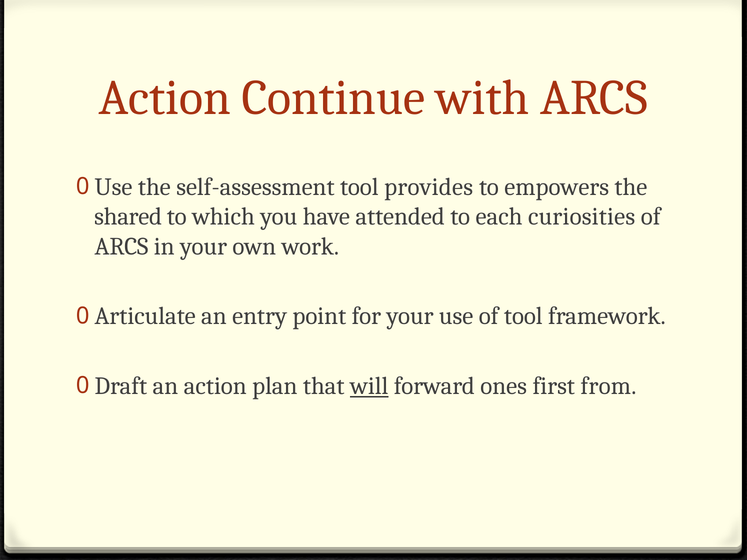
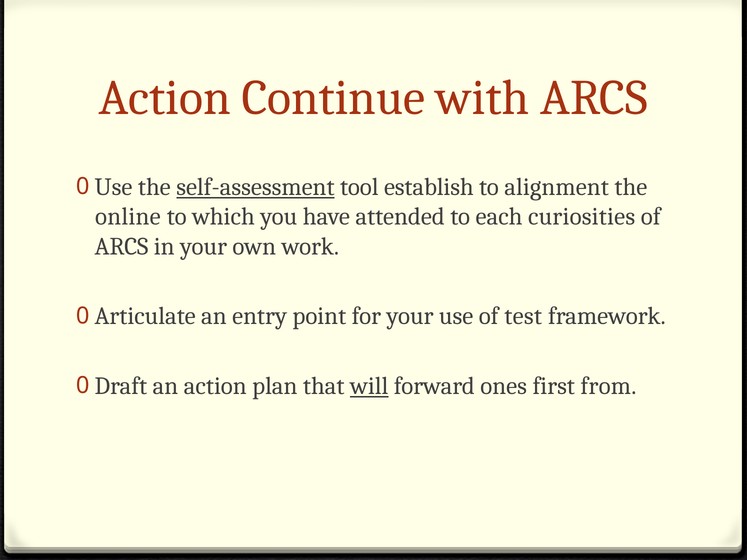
self-assessment underline: none -> present (255, 187)
provides: provides -> establish (429, 187)
empowers: empowers -> alignment (557, 187)
shared: shared -> online (128, 217)
of tool: tool -> test (523, 316)
